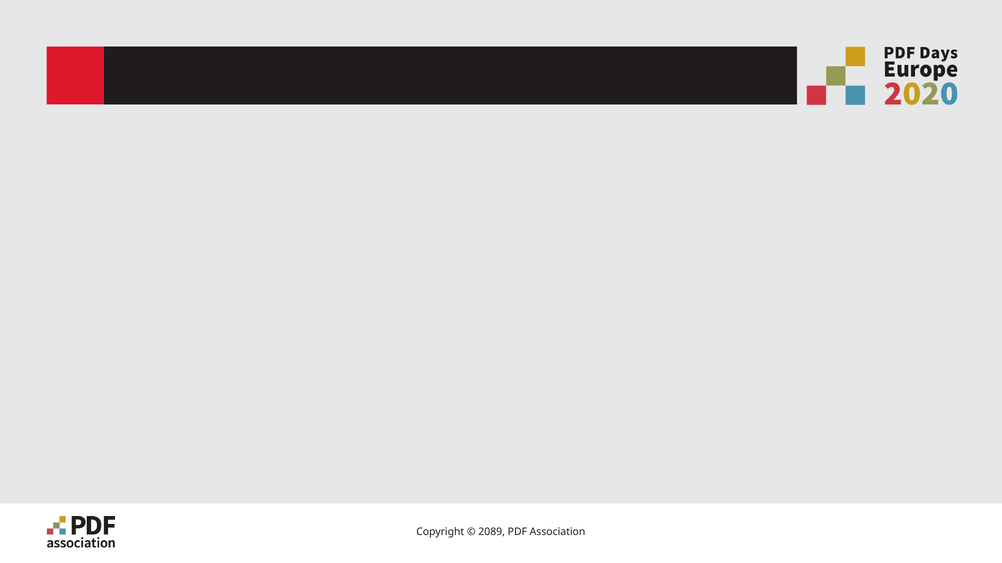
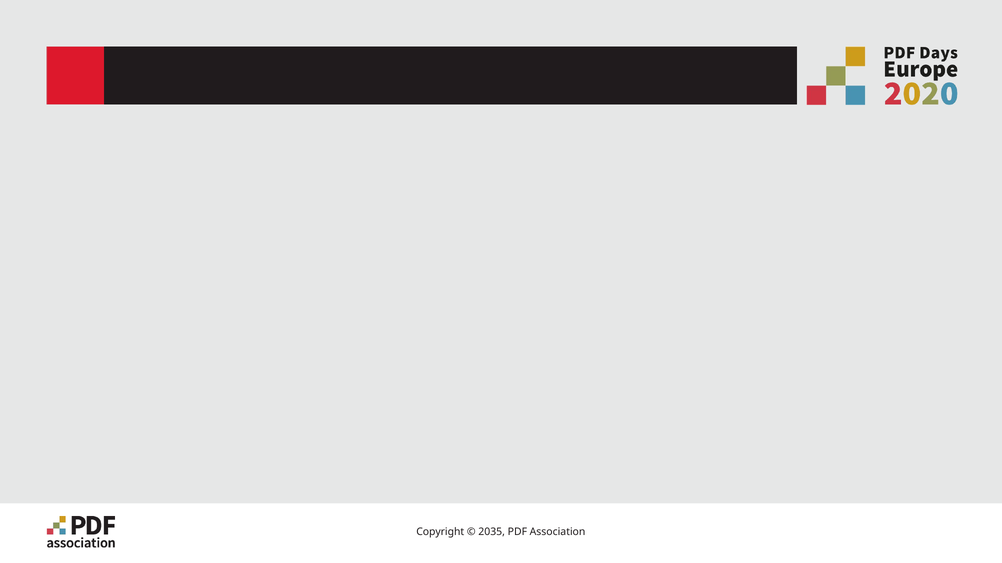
2089: 2089 -> 2035 (492, 532)
